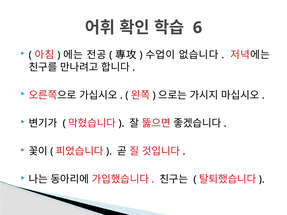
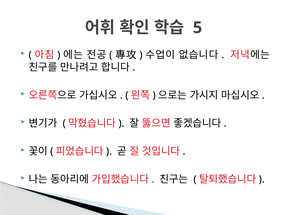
6: 6 -> 5 (197, 28)
